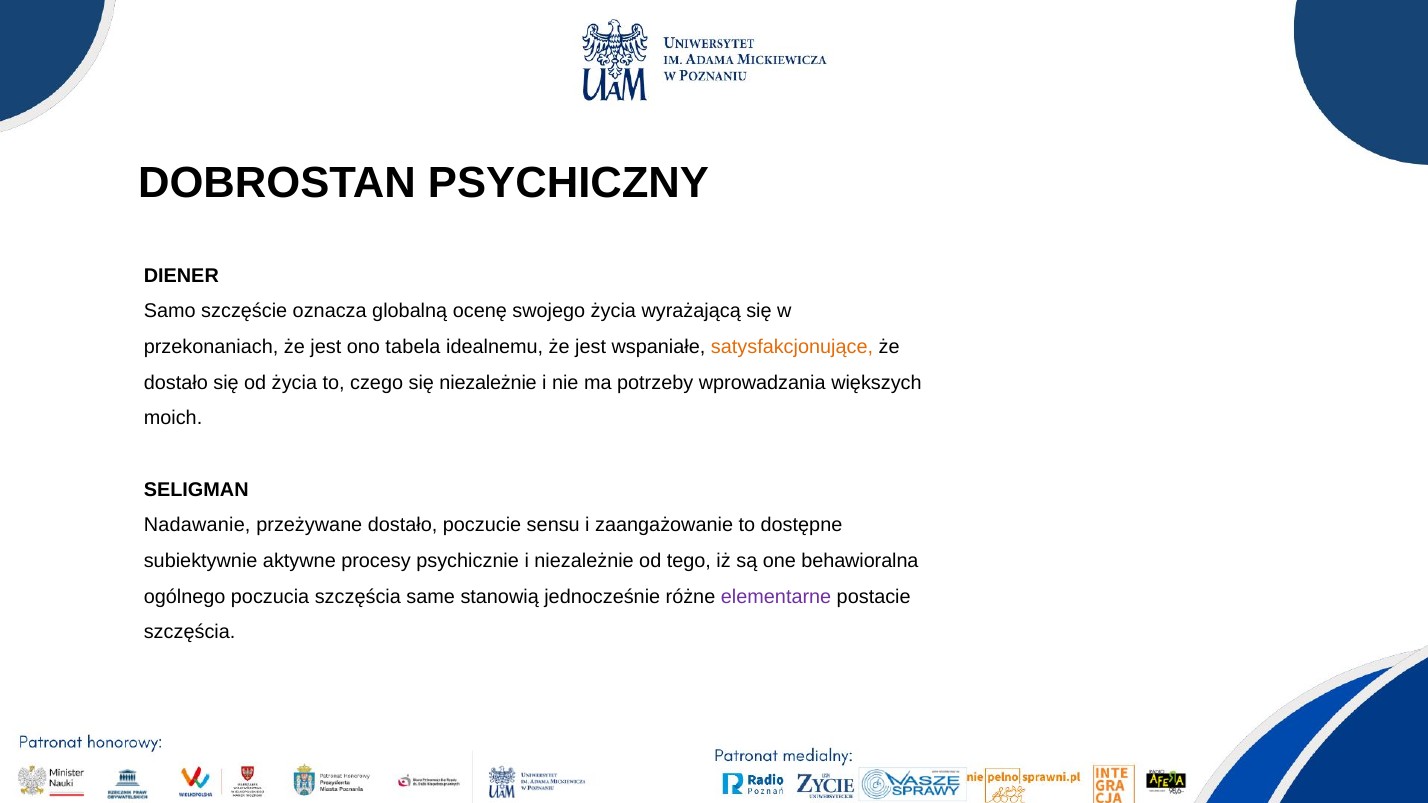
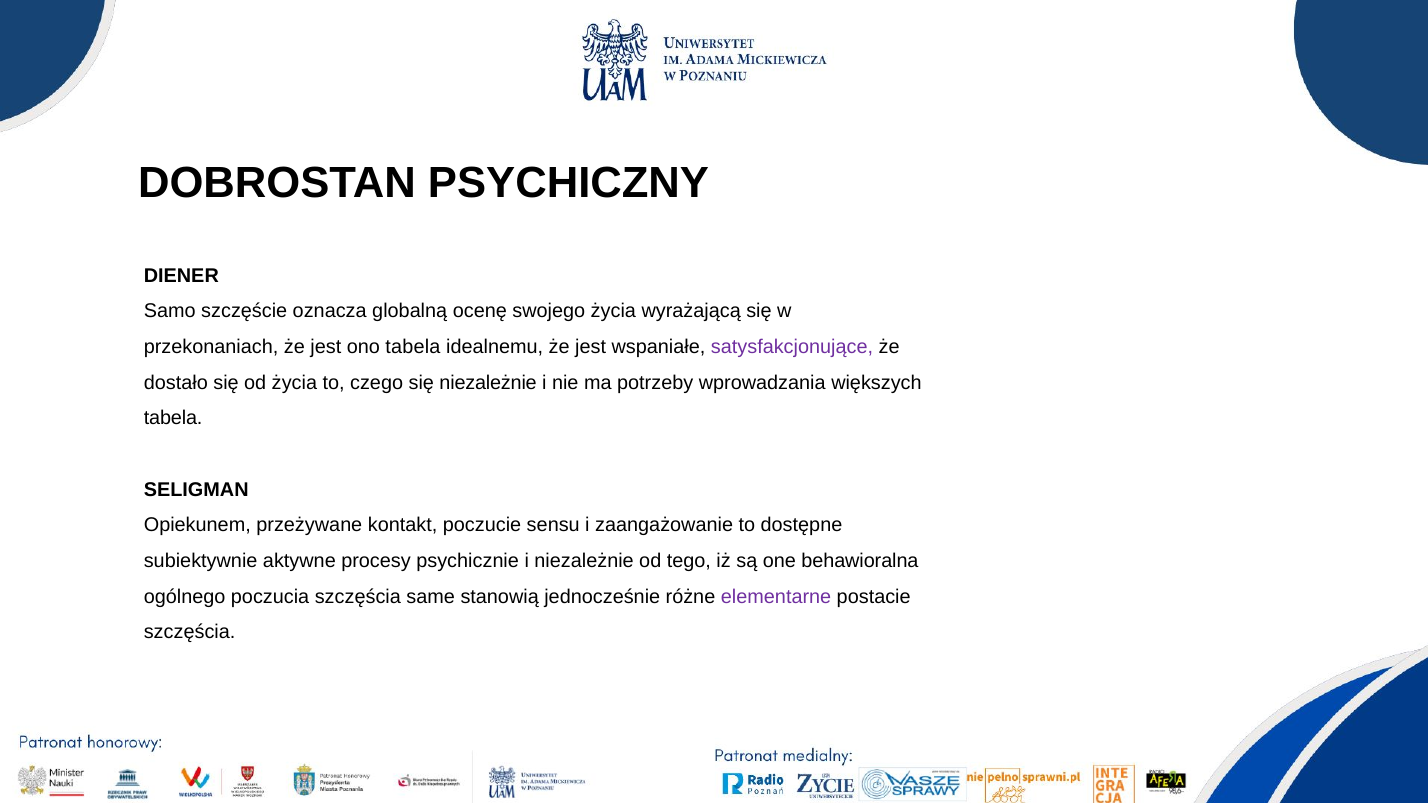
satysfakcjonujące colour: orange -> purple (792, 347)
moich: moich -> tabela (173, 418)
Nadawanie: Nadawanie -> Opiekunem (197, 526)
przeżywane dostało: dostało -> kontakt (403, 526)
